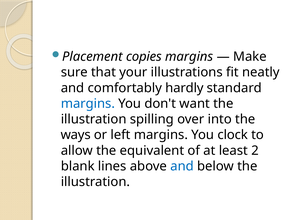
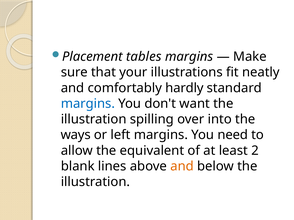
copies: copies -> tables (144, 57)
clock: clock -> need (233, 135)
and colour: blue -> orange (182, 167)
